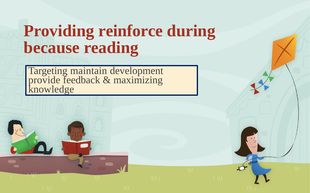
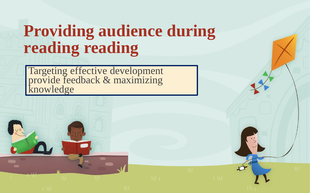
reinforce: reinforce -> audience (131, 31)
because: because -> reading (52, 48)
maintain: maintain -> effective (89, 71)
